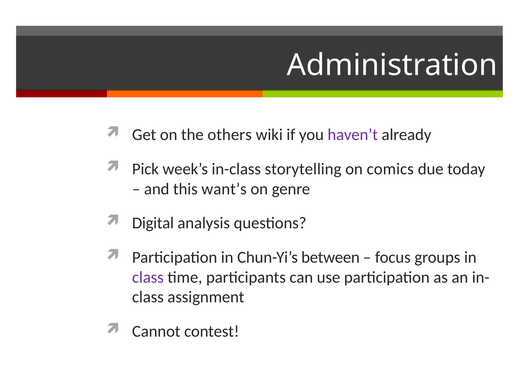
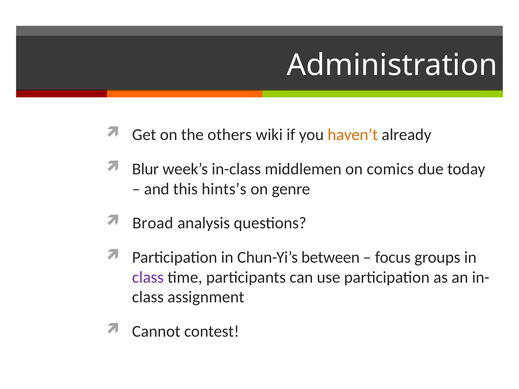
haven’t colour: purple -> orange (353, 135)
Pick: Pick -> Blur (146, 169)
storytelling: storytelling -> middlemen (303, 169)
want’s: want’s -> hints’s (224, 189)
Digital: Digital -> Broad (153, 223)
